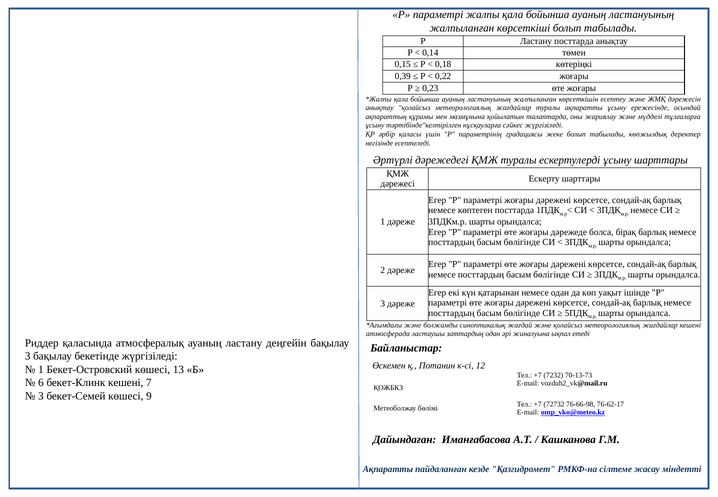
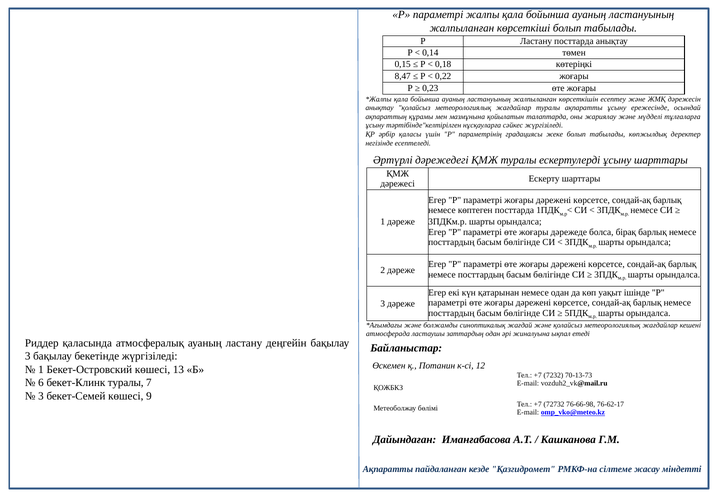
0,39: 0,39 -> 8,47 (403, 76)
бекет-Клинк кешені: кешені -> туралы (126, 383)
